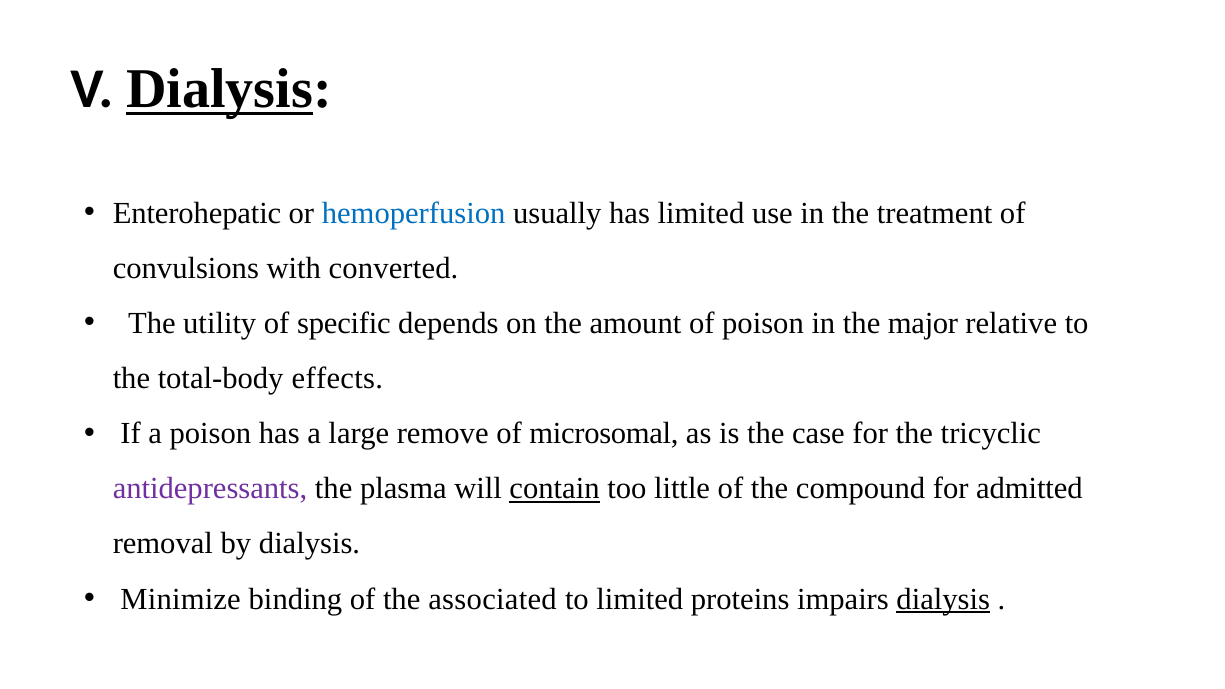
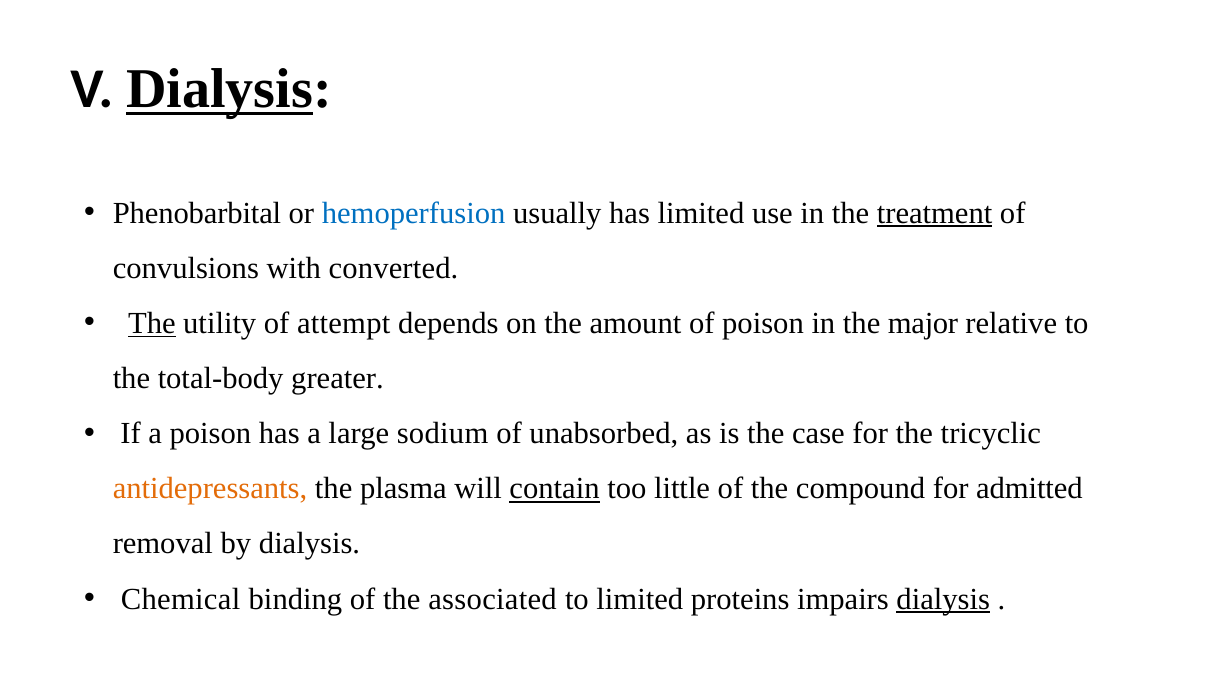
Enterohepatic: Enterohepatic -> Phenobarbital (197, 213)
treatment underline: none -> present (935, 213)
The underline: none -> present (152, 323)
specific: specific -> attempt (344, 323)
effects: effects -> greater (337, 379)
remove: remove -> sodium (443, 434)
microsomal: microsomal -> unabsorbed (604, 434)
antidepressants colour: purple -> orange (210, 489)
Minimize: Minimize -> Chemical (181, 599)
